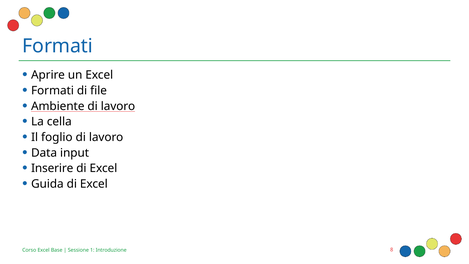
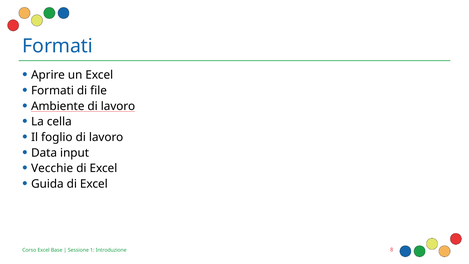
Inserire: Inserire -> Vecchie (52, 168)
